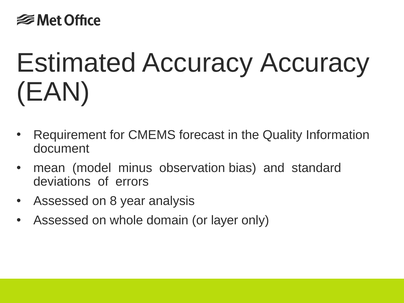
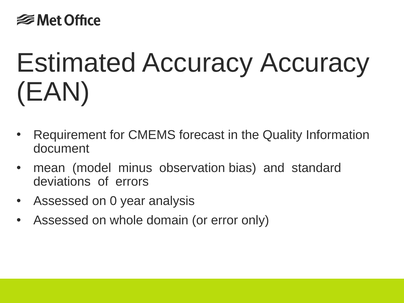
8: 8 -> 0 (113, 201)
layer: layer -> error (224, 220)
